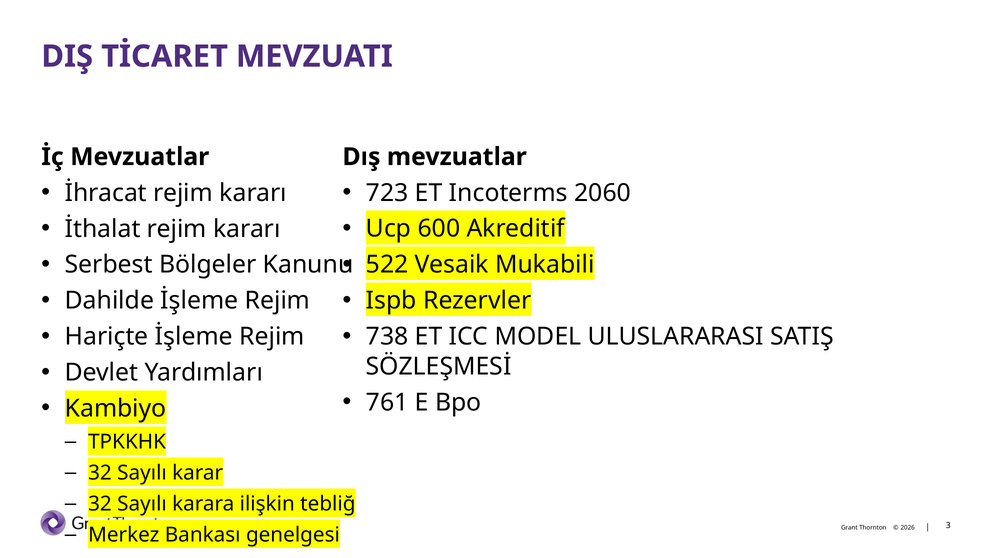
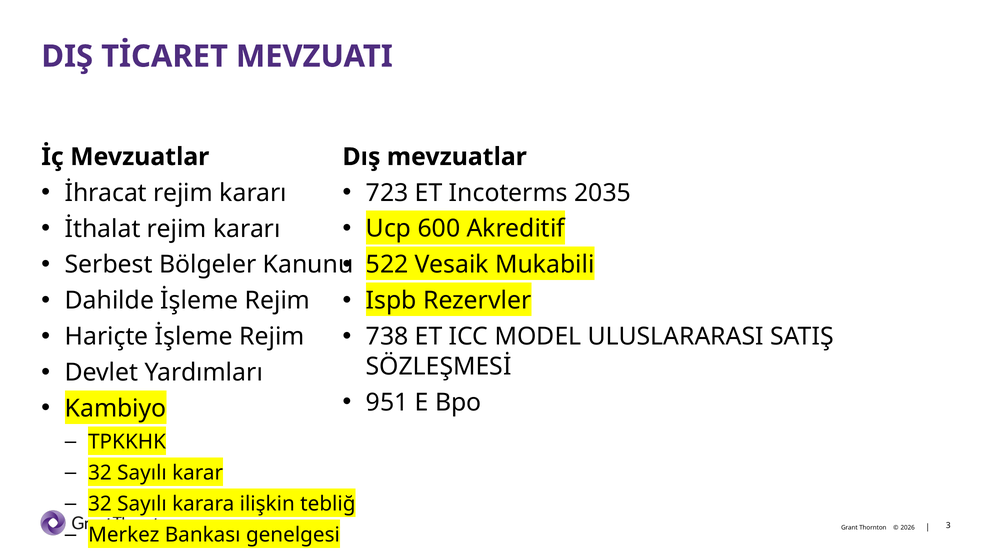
2060: 2060 -> 2035 (603, 193)
761: 761 -> 951 (387, 402)
